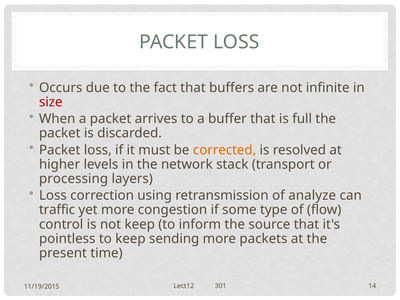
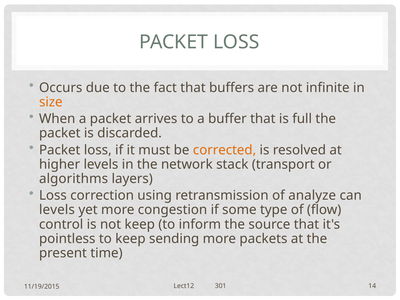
size colour: red -> orange (51, 102)
processing: processing -> algorithms (74, 179)
traffic: traffic -> levels (57, 210)
